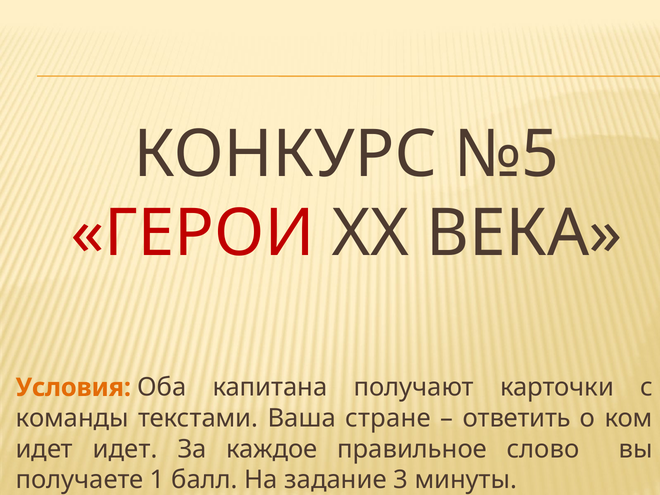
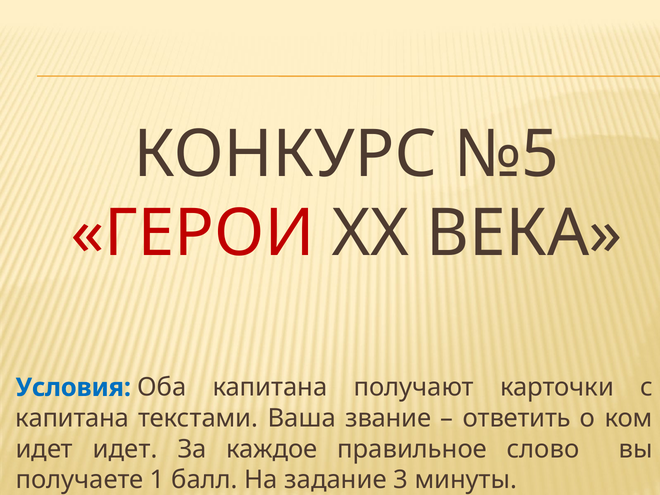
Условия colour: orange -> blue (73, 388)
команды: команды -> капитана (72, 418)
стране: стране -> звание (388, 418)
